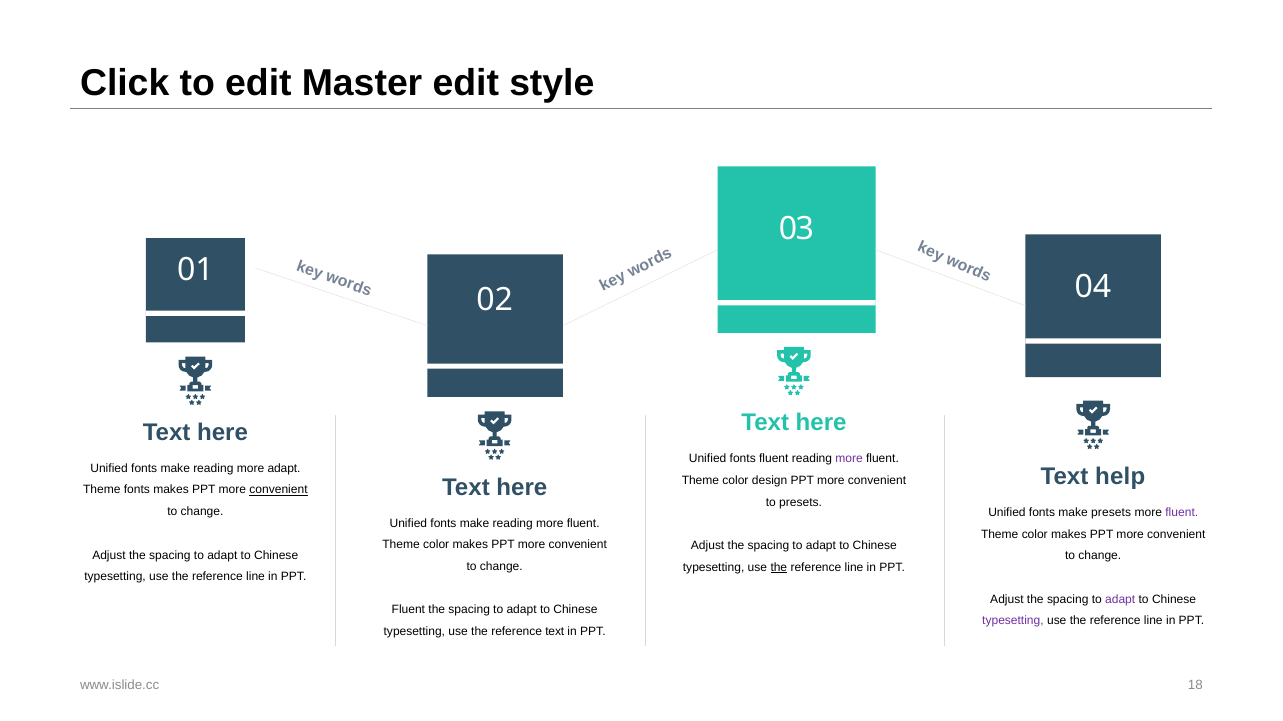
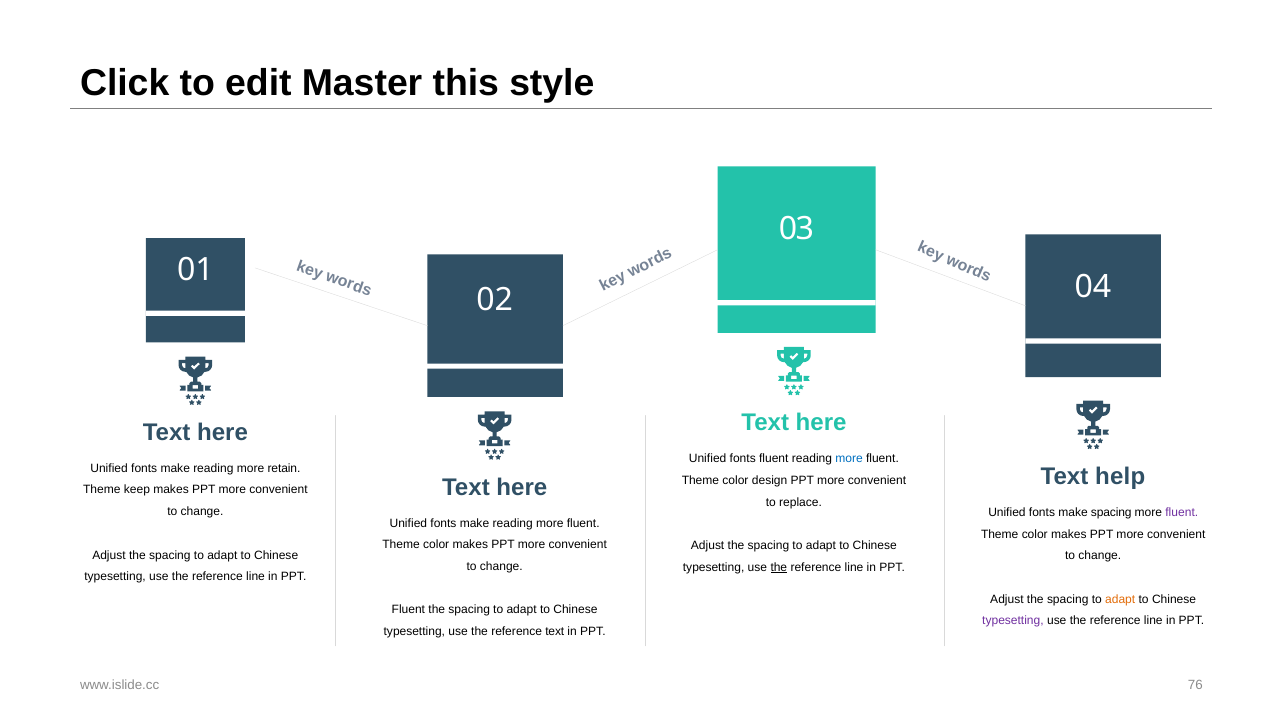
Master edit: edit -> this (466, 83)
more colour: purple -> blue (849, 459)
more adapt: adapt -> retain (284, 469)
Theme fonts: fonts -> keep (137, 490)
convenient underline: present -> none (278, 490)
to presets: presets -> replace (801, 503)
make presets: presets -> spacing (1111, 513)
adapt colour: purple -> orange (1120, 600)
18: 18 -> 76 (1195, 686)
